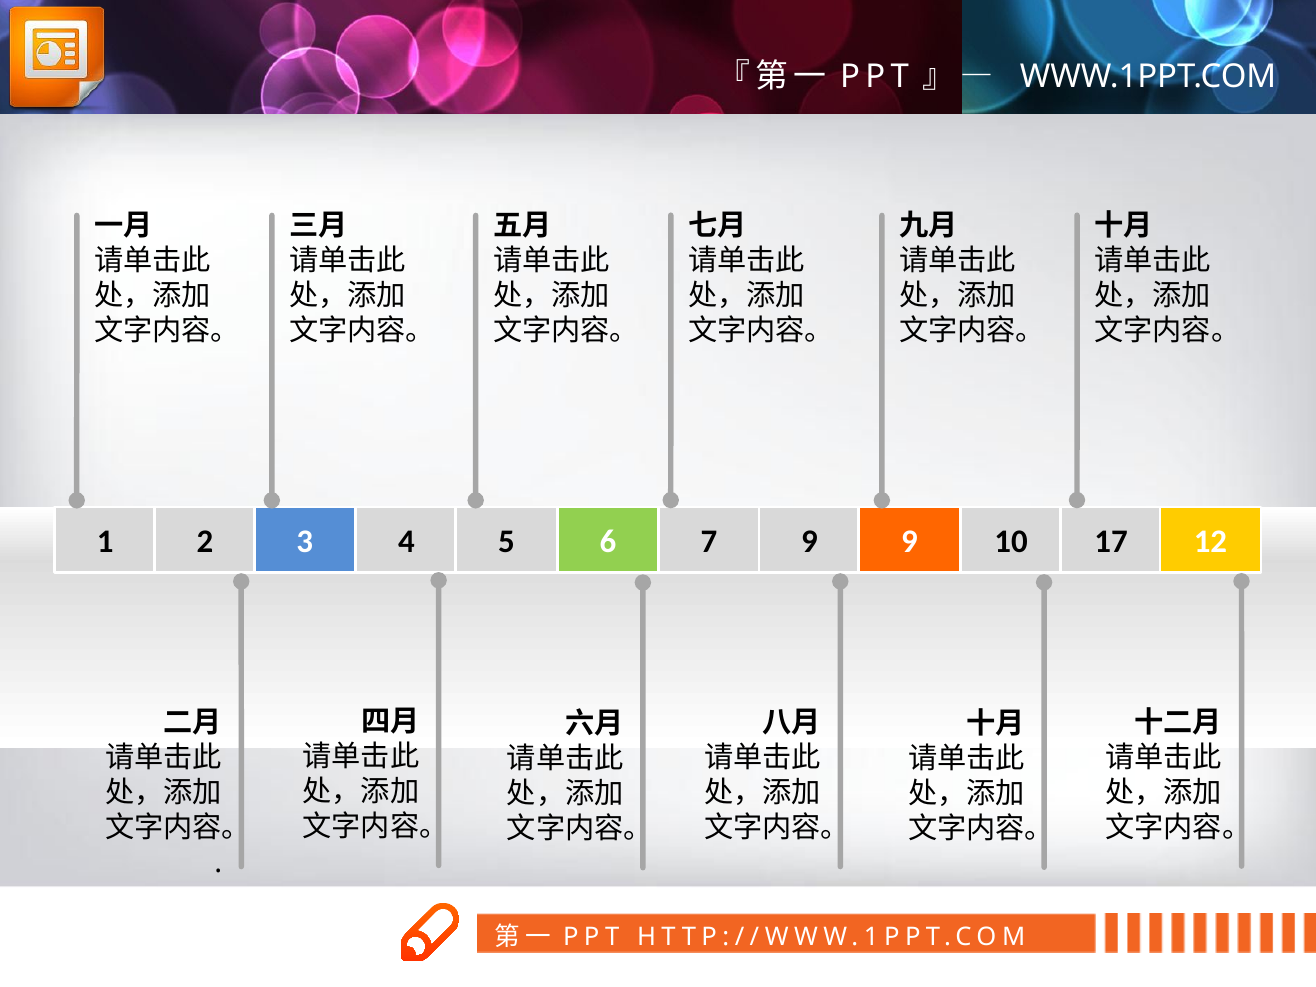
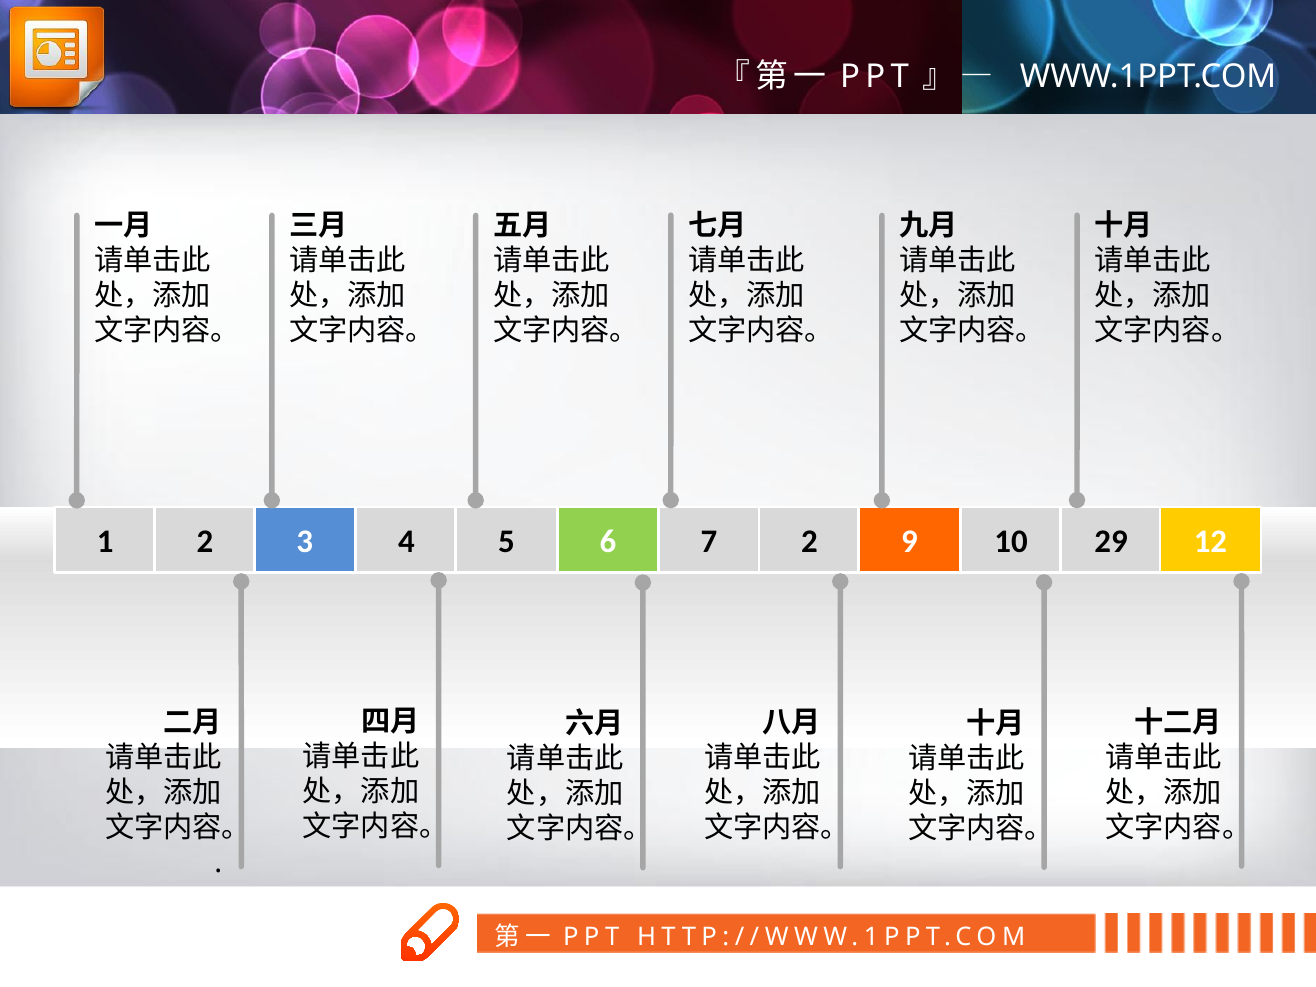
7 9: 9 -> 2 (809, 542)
17: 17 -> 29 (1111, 542)
